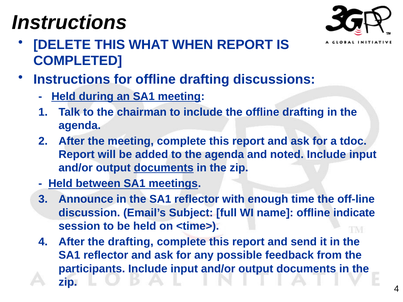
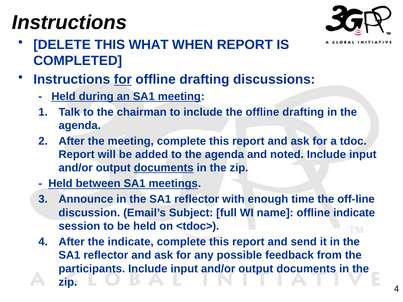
for underline: none -> present (123, 80)
<time>: <time> -> <tdoc> (198, 226)
the drafting: drafting -> indicate (131, 242)
